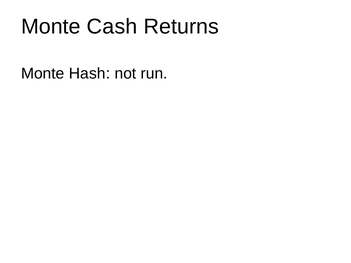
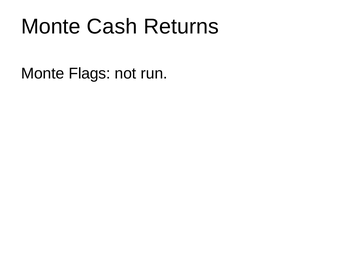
Hash: Hash -> Flags (90, 74)
